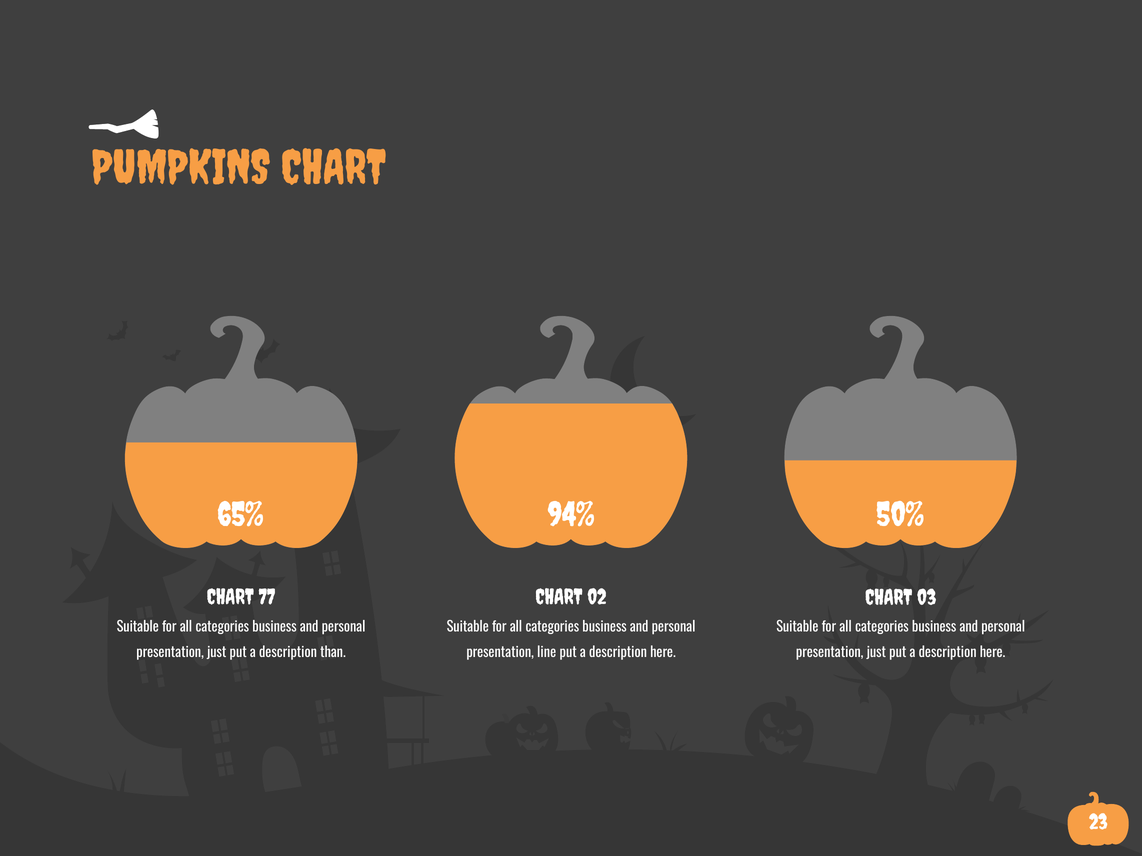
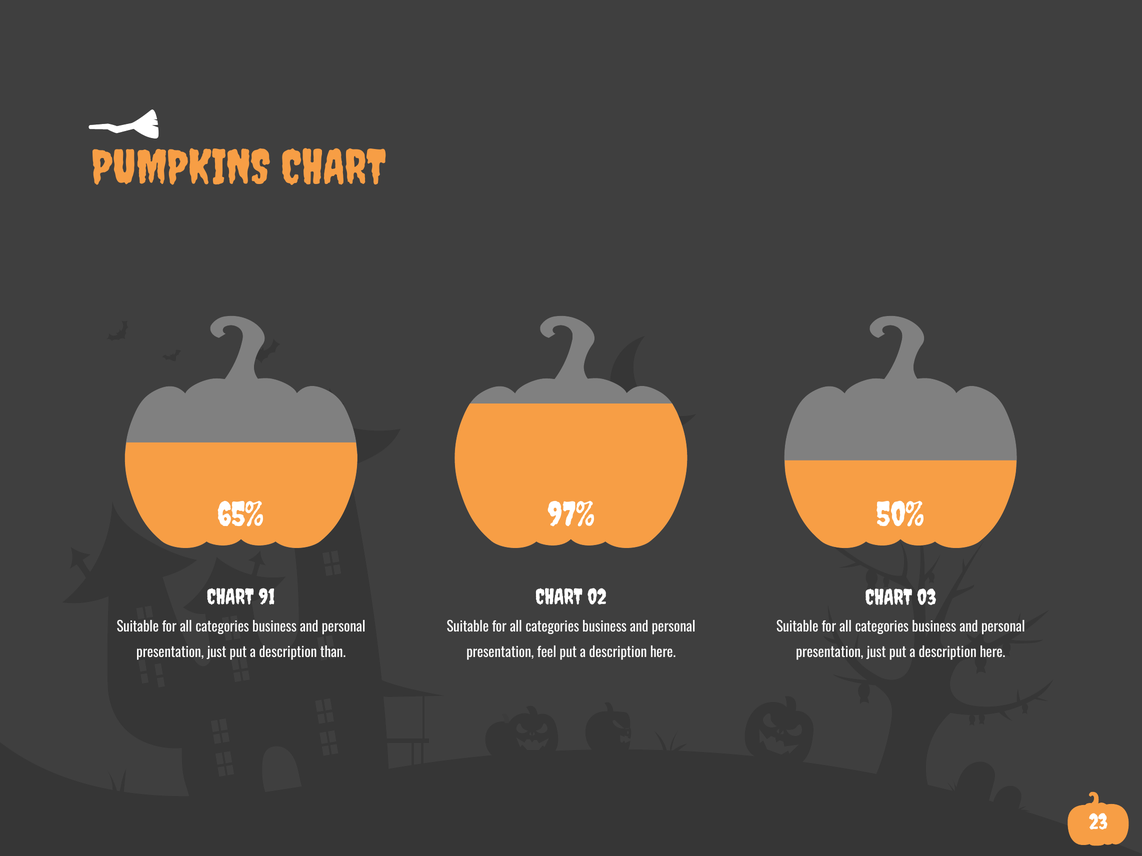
94%: 94% -> 97% (571, 515)
77: 77 -> 91 (267, 598)
line: line -> feel (547, 653)
